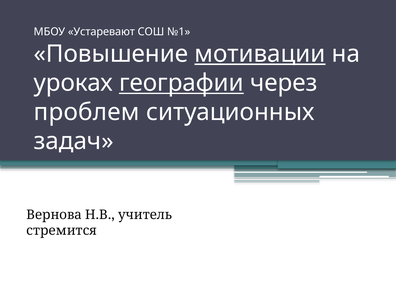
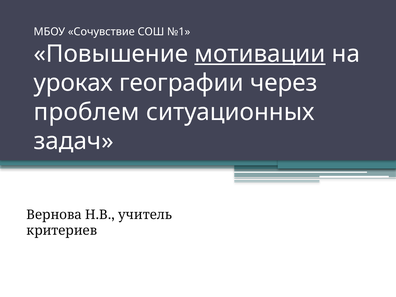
Устаревают: Устаревают -> Сочувствие (101, 32)
географии underline: present -> none (181, 83)
стремится: стремится -> критериев (62, 231)
